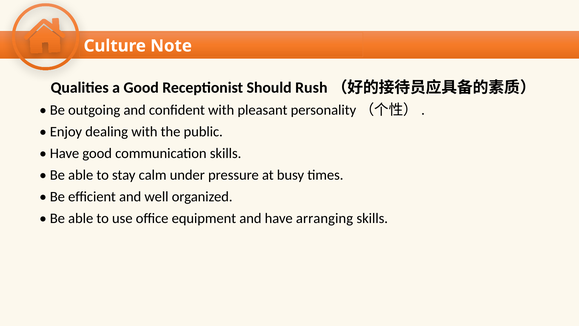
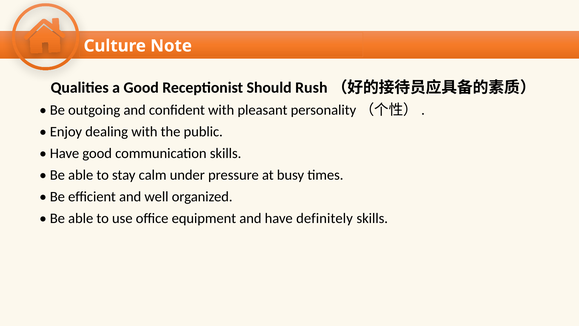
arranging: arranging -> definitely (325, 218)
